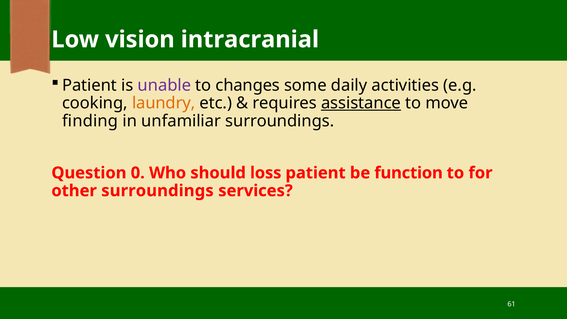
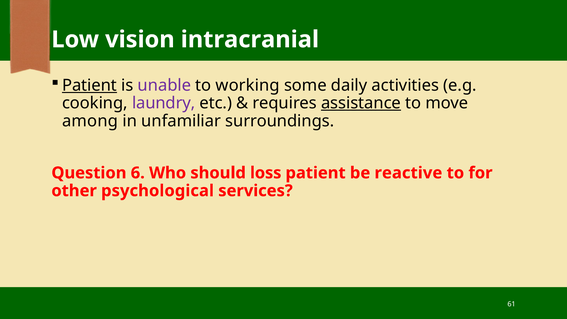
Patient underline: none -> present (89, 85)
changes: changes -> working (248, 85)
laundry colour: orange -> purple (164, 103)
finding: finding -> among (90, 121)
0: 0 -> 6 (138, 173)
function: function -> reactive (408, 173)
other surroundings: surroundings -> psychological (158, 191)
